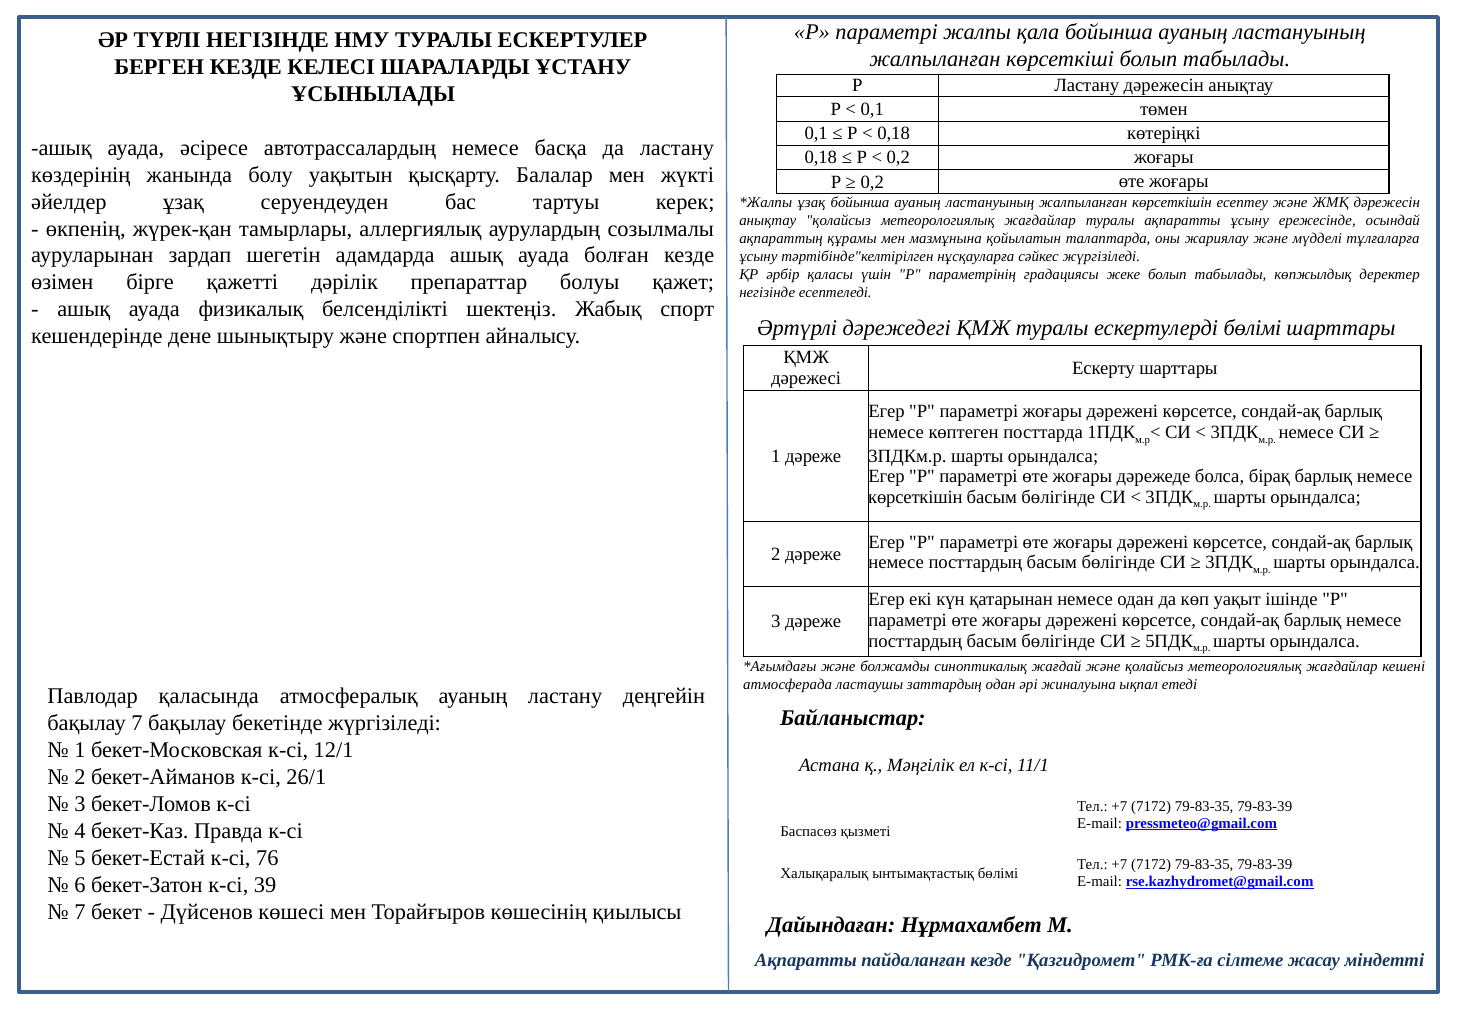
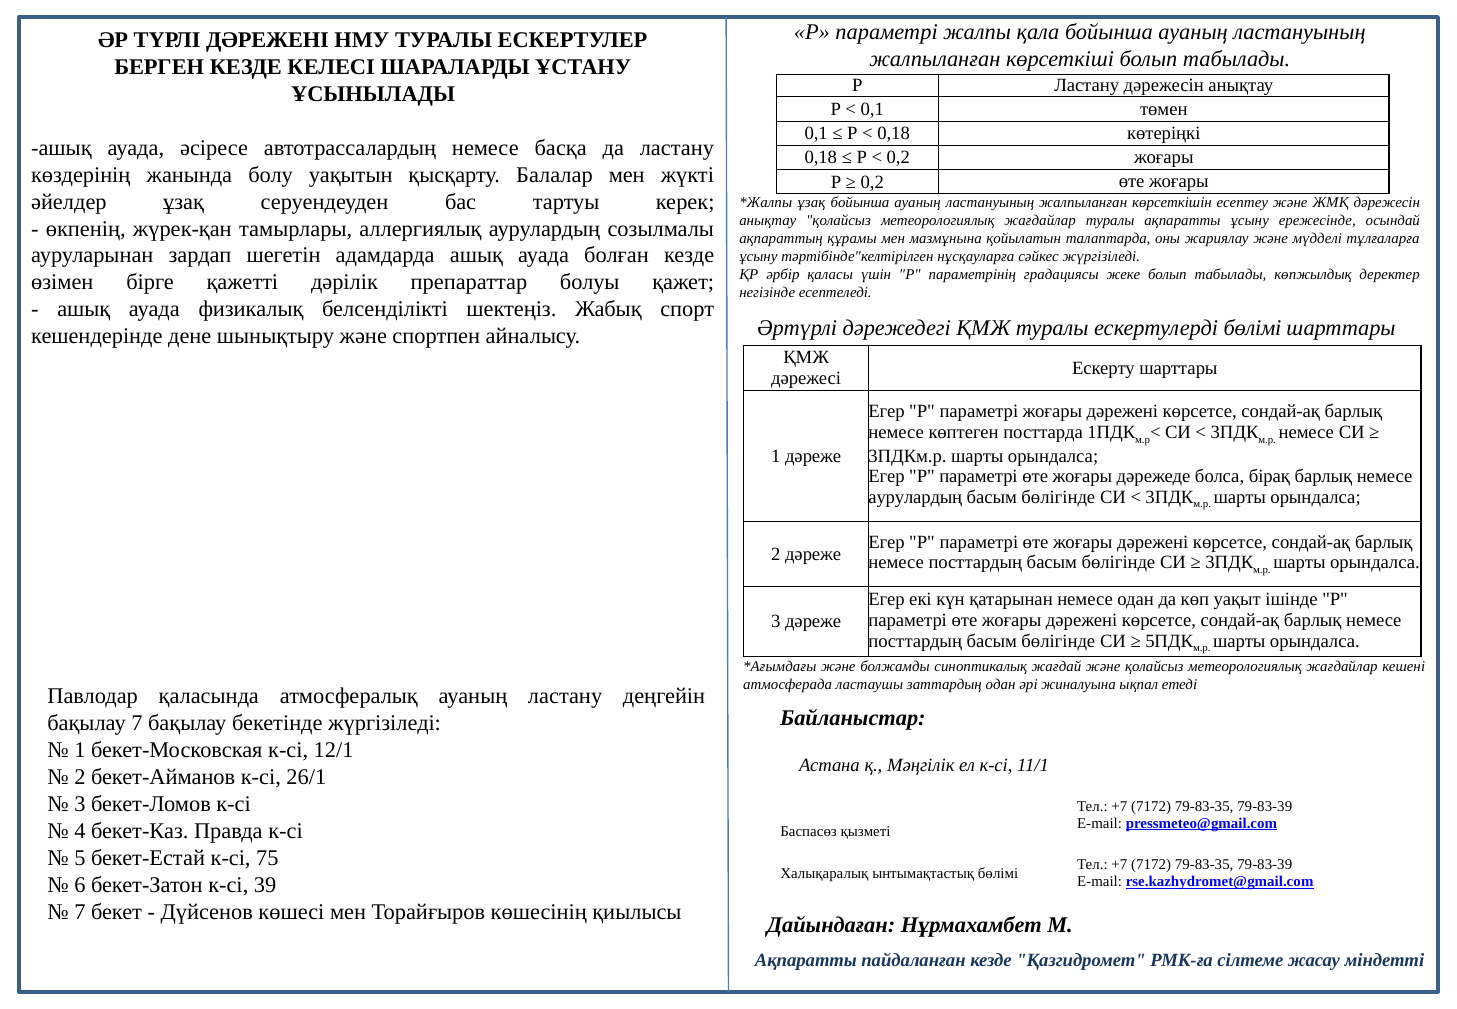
ТҮРЛІ НЕГІЗІНДЕ: НЕГІЗІНДЕ -> ДӘРЕЖЕНІ (268, 40)
көрсеткішін: көрсеткішін -> аурулардың (915, 497)
76: 76 -> 75 (267, 858)
